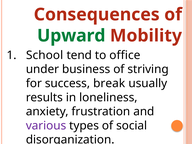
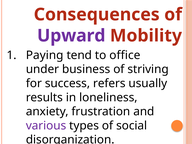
Upward colour: green -> purple (71, 36)
School: School -> Paying (45, 55)
break: break -> refers (109, 83)
